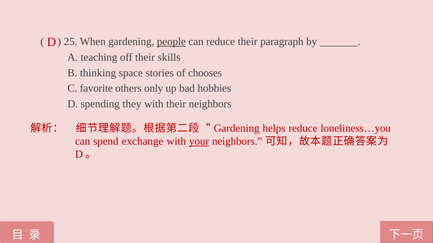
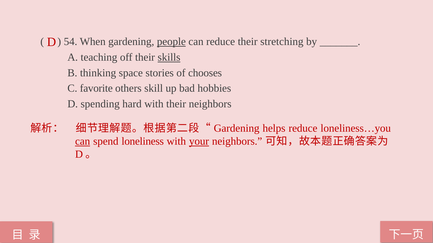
25: 25 -> 54 (71, 42)
paragraph: paragraph -> stretching (282, 42)
skills underline: none -> present (169, 57)
only: only -> skill (154, 89)
they: they -> hard (132, 104)
can underline: none -> present (83, 142)
exchange: exchange -> loneliness (143, 142)
